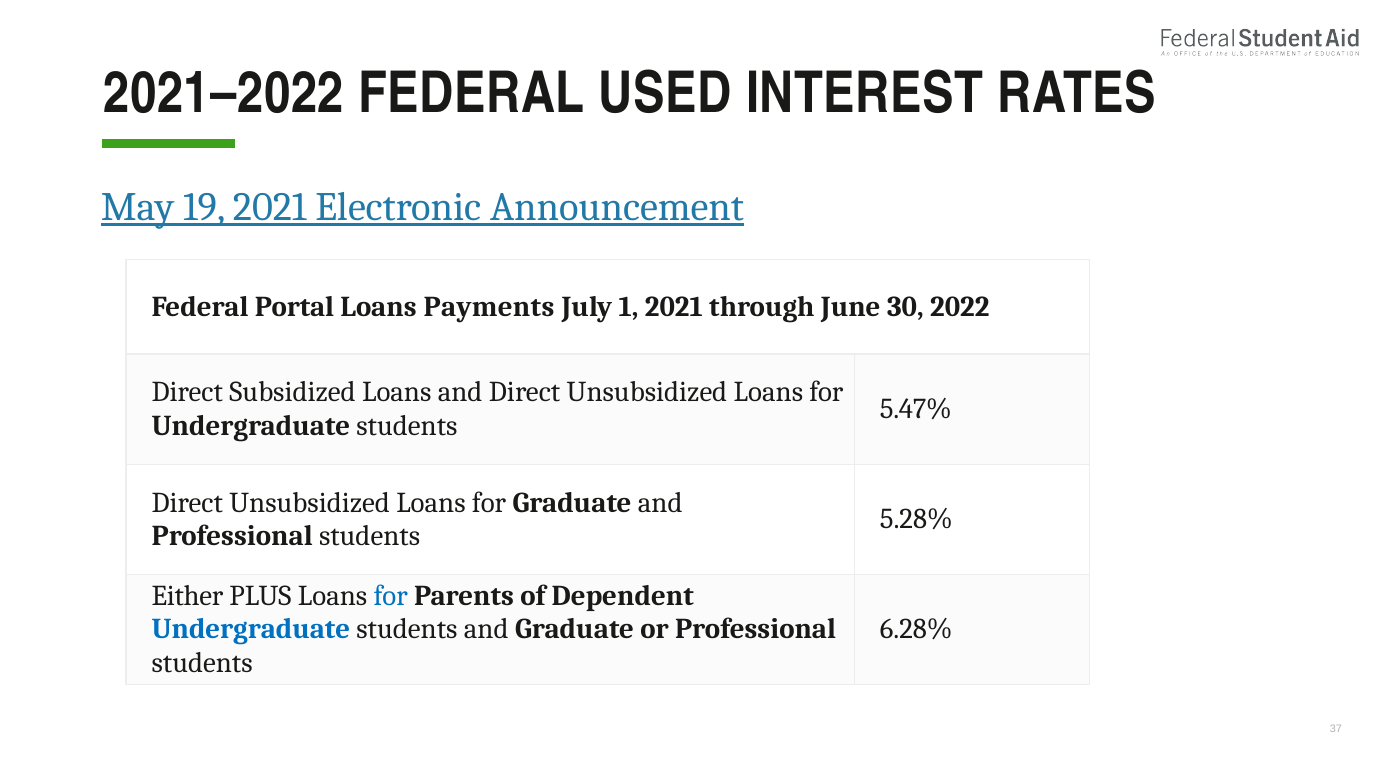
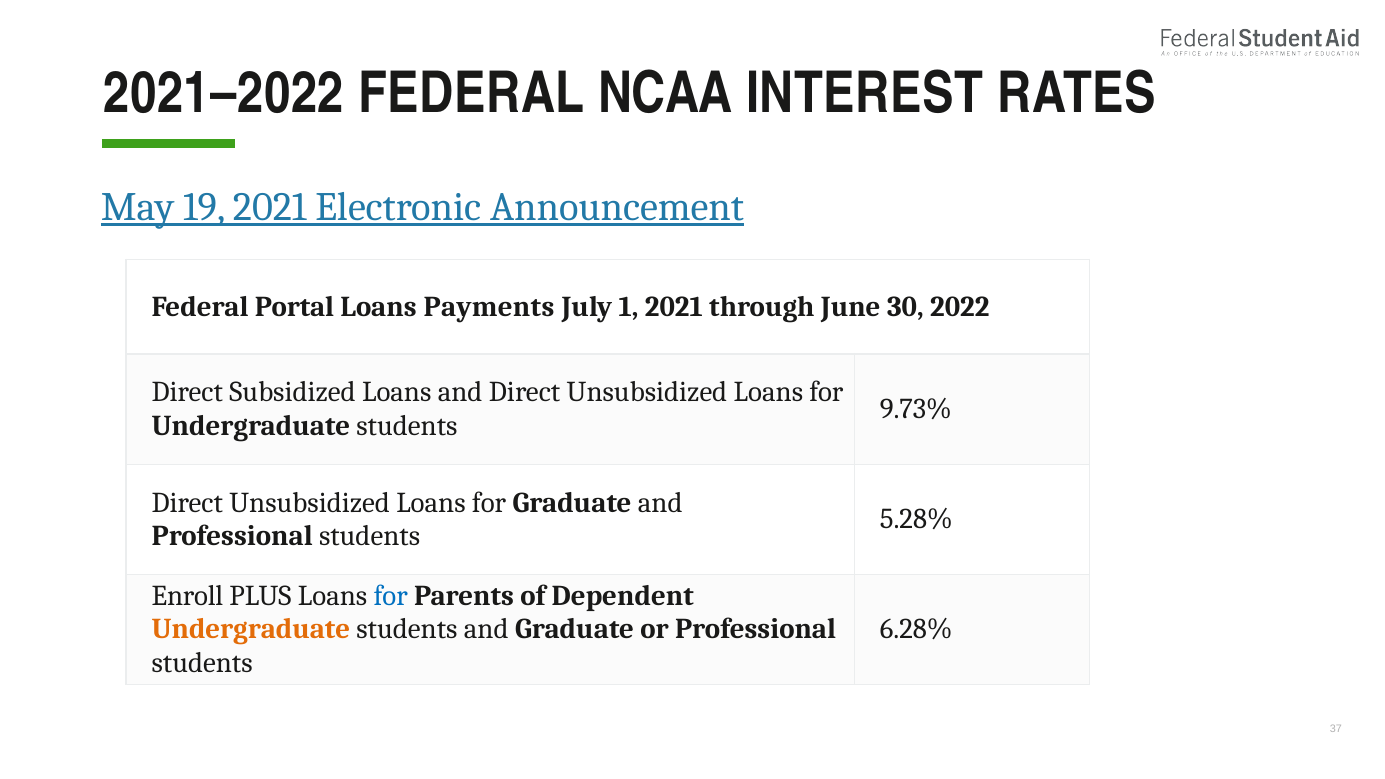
USED: USED -> NCAA (666, 94)
5.47%: 5.47% -> 9.73% (916, 409)
Either: Either -> Enroll (187, 596)
Undergraduate colour: blue -> orange (251, 629)
